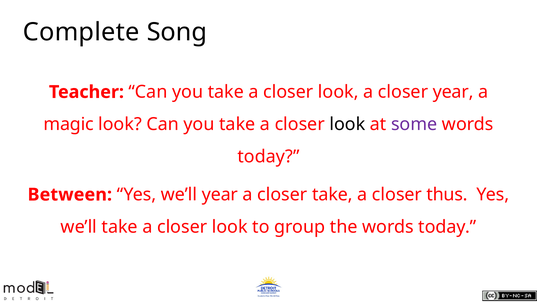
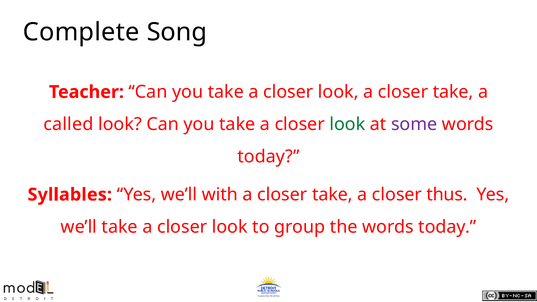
look a closer year: year -> take (453, 92)
magic: magic -> called (68, 124)
look colour: black -> green (347, 124)
Between: Between -> Syllables (70, 195)
we’ll year: year -> with (220, 195)
